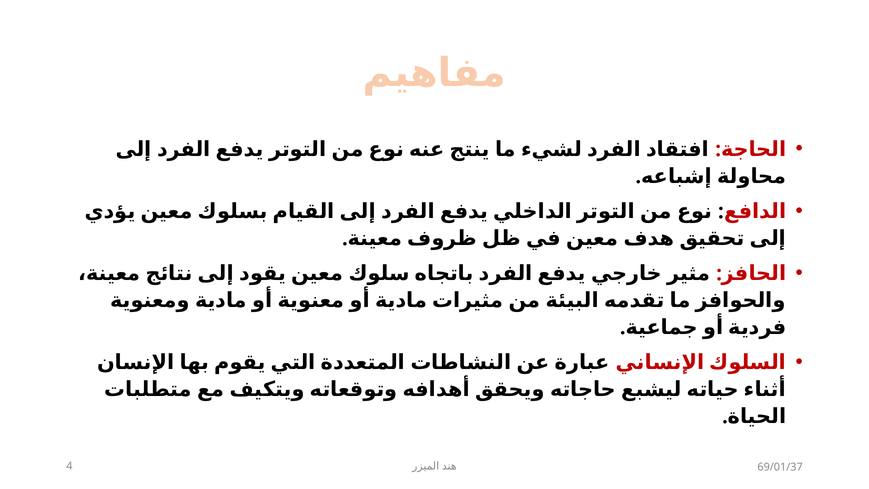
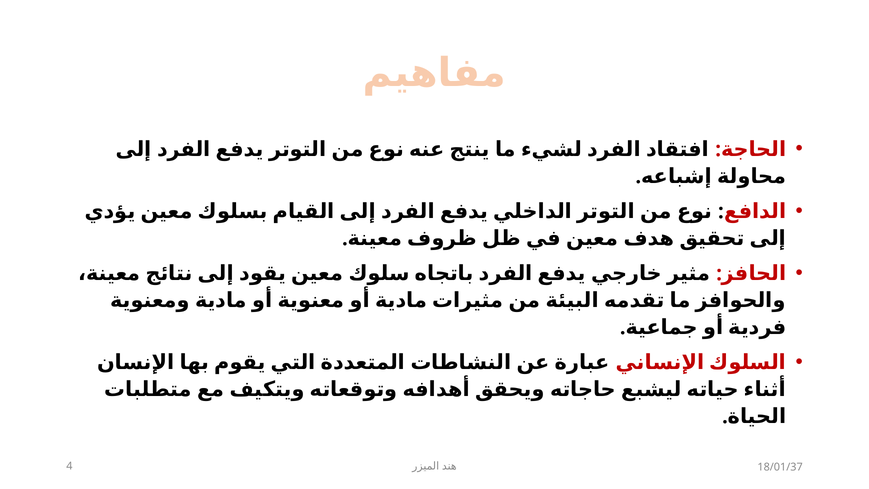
69/01/37: 69/01/37 -> 18/01/37 (780, 467)
